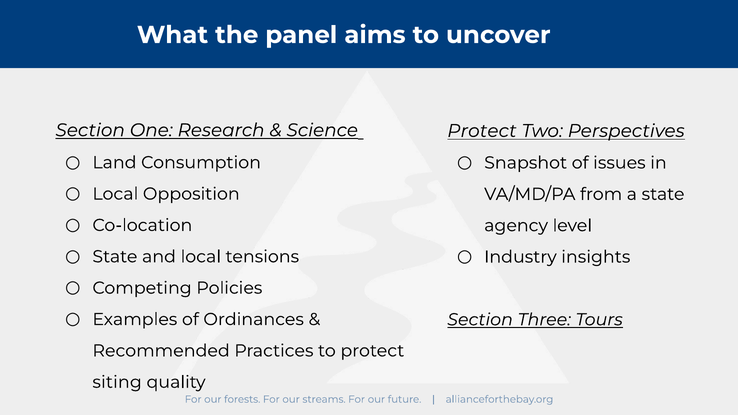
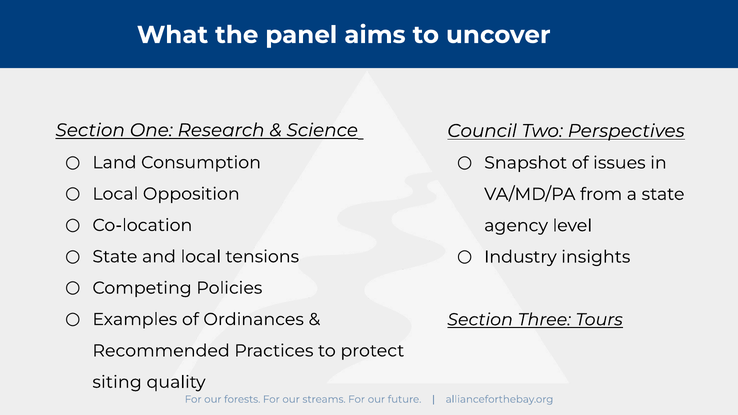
Protect: Protect -> Council (482, 131)
